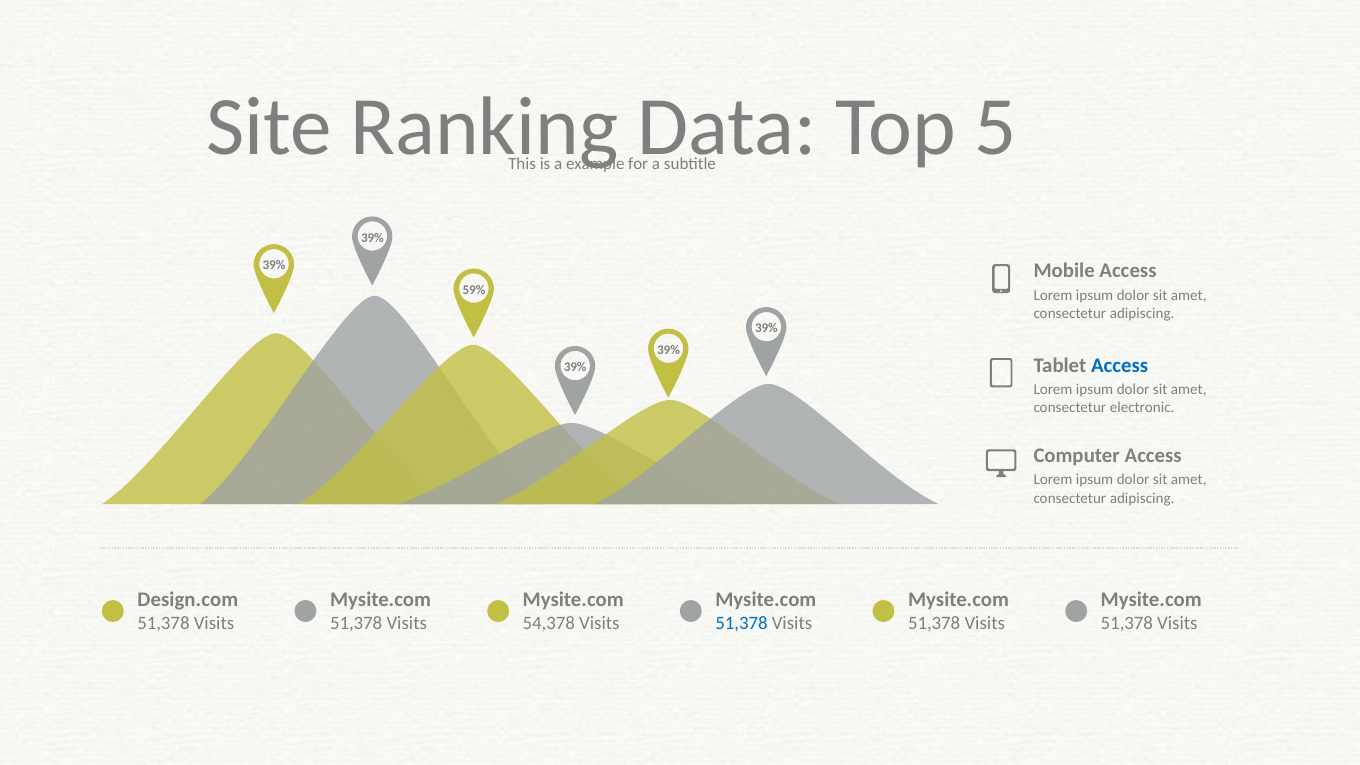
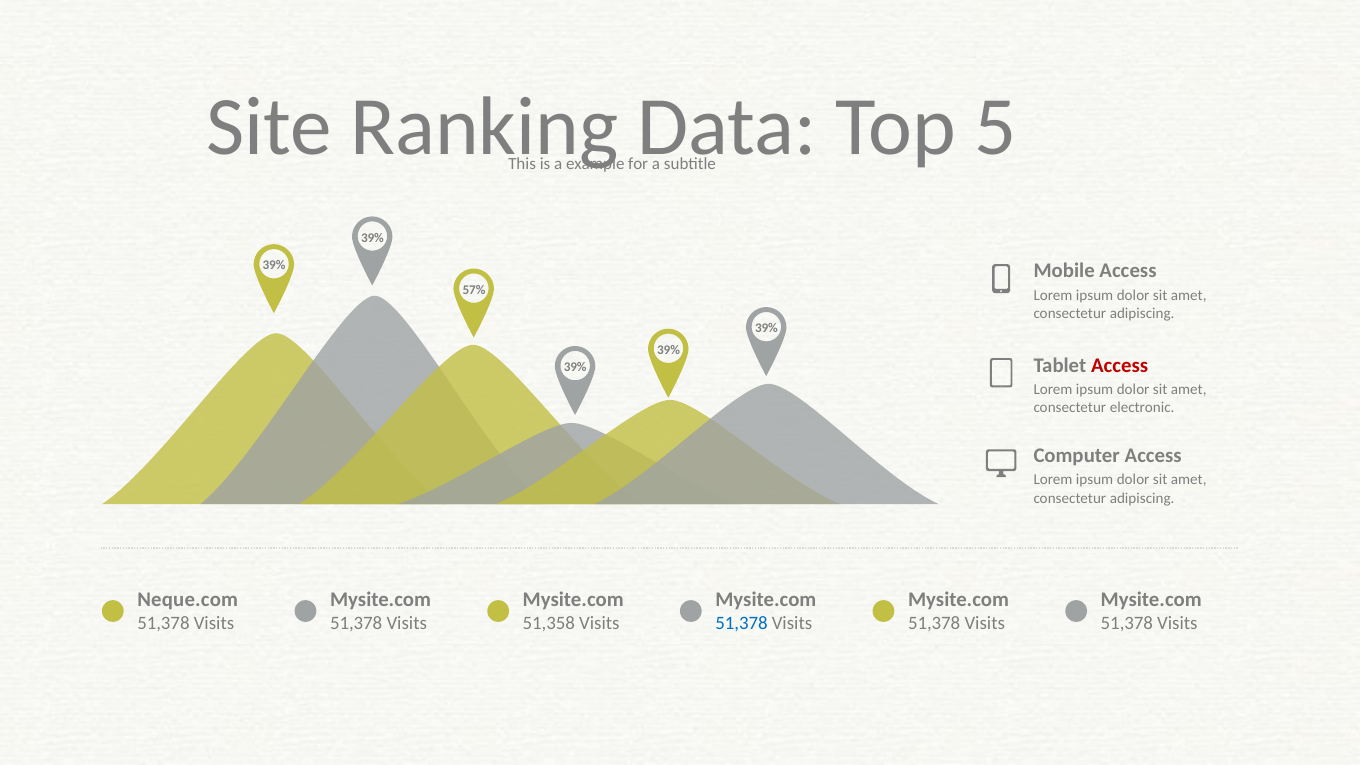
59%: 59% -> 57% (474, 290)
Access colour: blue -> red (1120, 365)
Design.com: Design.com -> Neque.com (188, 600)
54,378: 54,378 -> 51,358 (549, 623)
